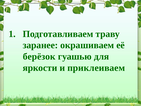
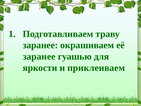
берёзок: берёзок -> заранее (39, 56)
